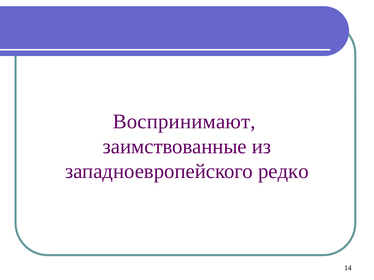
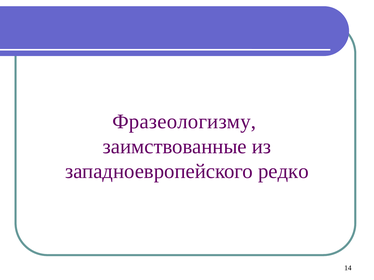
Воспринимают: Воспринимают -> Фразеологизму (184, 122)
